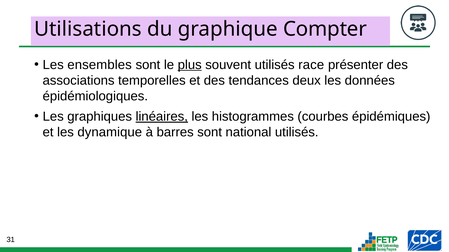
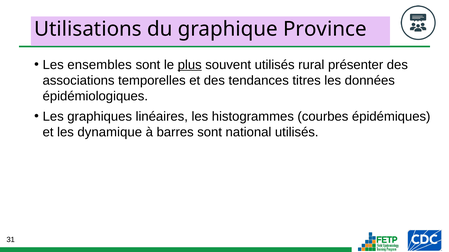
Compter: Compter -> Province (325, 29)
race: race -> rural (311, 65)
deux: deux -> titres (307, 81)
linéaires underline: present -> none (162, 117)
